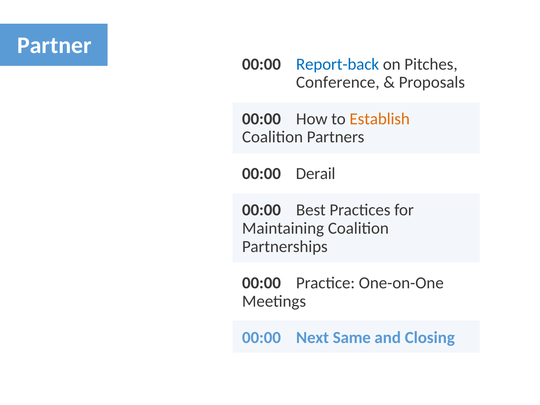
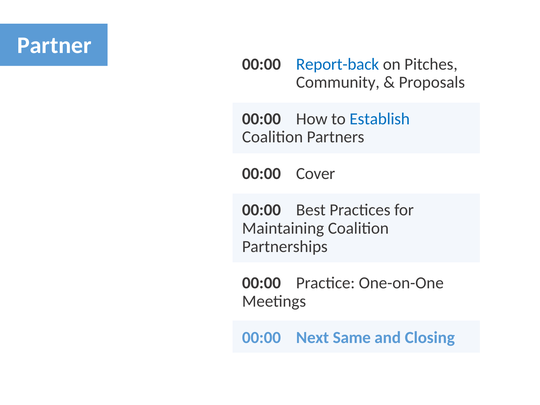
Conference: Conference -> Community (338, 82)
Establish colour: orange -> blue (380, 119)
Derail: Derail -> Cover (316, 174)
